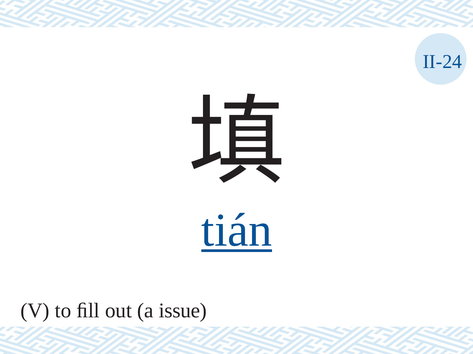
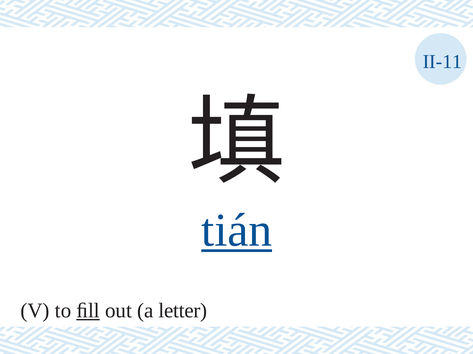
II-24: II-24 -> II-11 (442, 62)
ﬁll underline: none -> present (88, 311)
issue: issue -> letter (183, 311)
